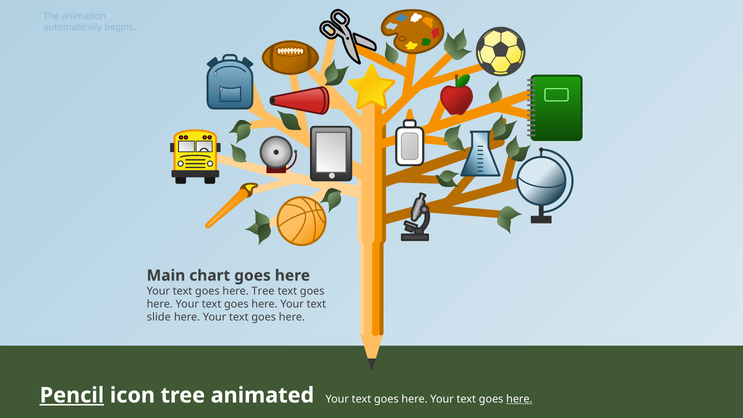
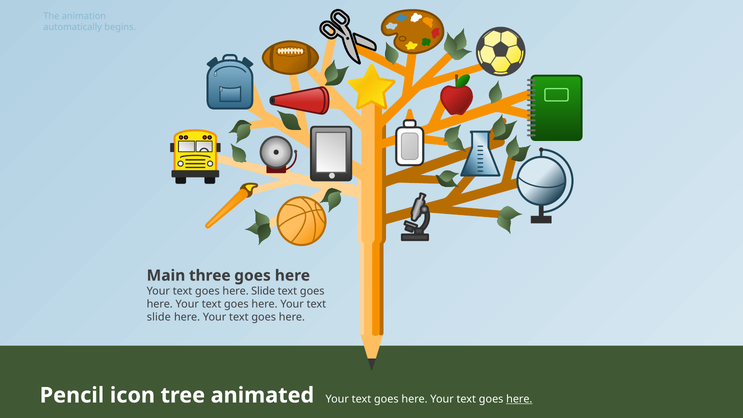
chart: chart -> three (210, 276)
here Tree: Tree -> Slide (263, 291)
Pencil underline: present -> none (72, 395)
